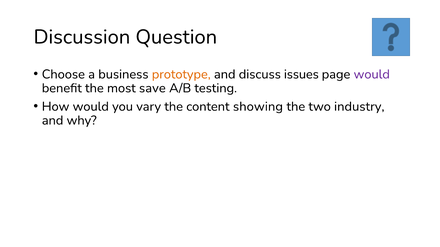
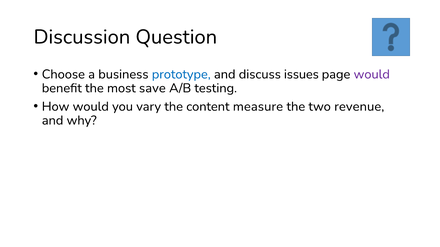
prototype colour: orange -> blue (181, 74)
showing: showing -> measure (258, 107)
industry: industry -> revenue (359, 107)
